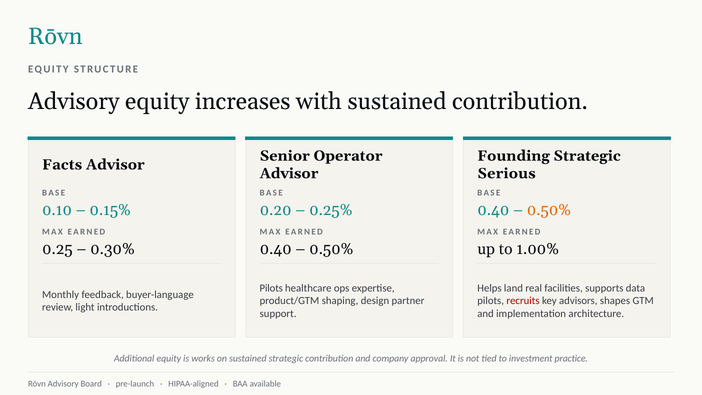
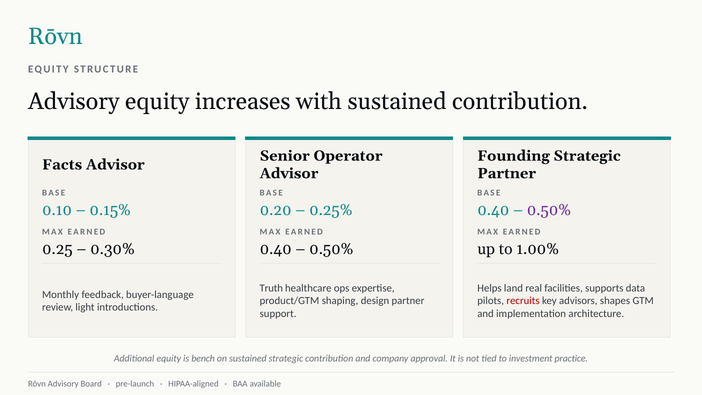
Serious: Serious -> Partner (507, 173)
0.50% colour: orange -> purple (549, 210)
Pilots: Pilots -> Truth (271, 288)
works: works -> bench (203, 359)
